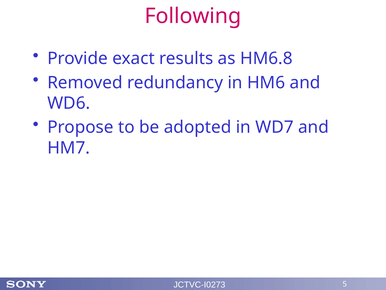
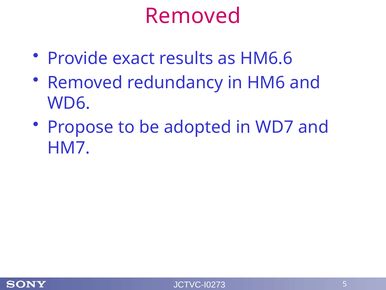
Following: Following -> Removed (193, 16)
HM6.8: HM6.8 -> HM6.6 (266, 58)
